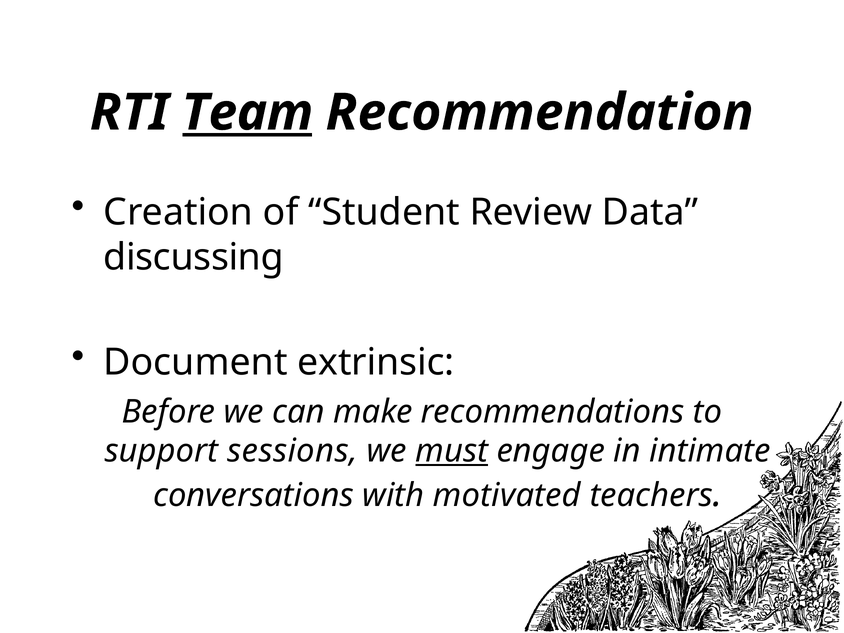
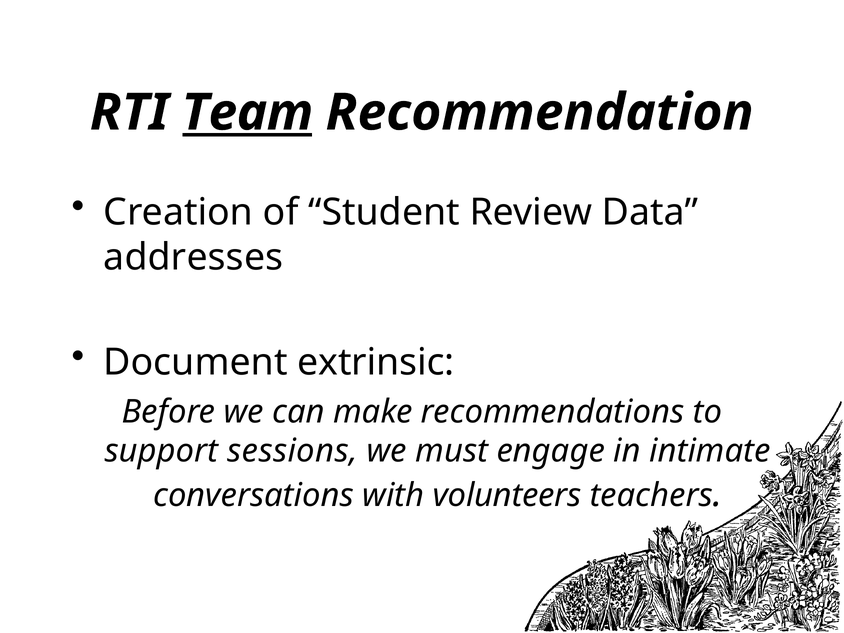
discussing: discussing -> addresses (193, 257)
must underline: present -> none (452, 451)
motivated: motivated -> volunteers (507, 495)
